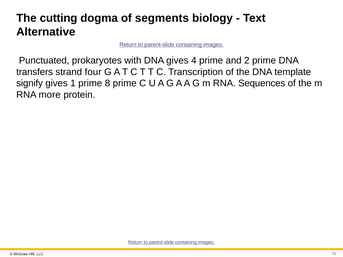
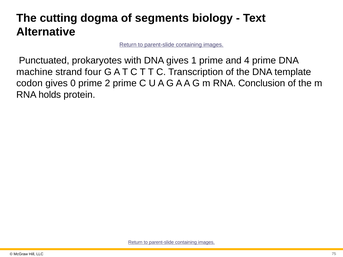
4: 4 -> 1 (194, 61)
2: 2 -> 4 (247, 61)
transfers: transfers -> machine (35, 72)
signify: signify -> codon (29, 83)
1: 1 -> 0 (73, 83)
8: 8 -> 2 (107, 83)
Sequences: Sequences -> Conclusion (262, 83)
more: more -> holds (50, 95)
